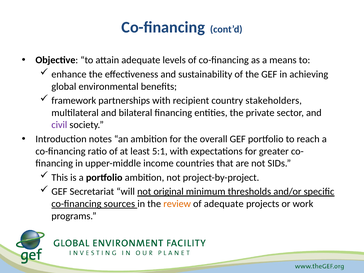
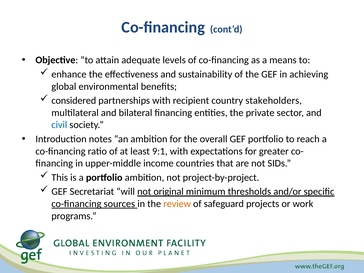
framework: framework -> considered (74, 101)
civil colour: purple -> blue (59, 125)
5:1: 5:1 -> 9:1 (160, 151)
of adequate: adequate -> safeguard (224, 204)
